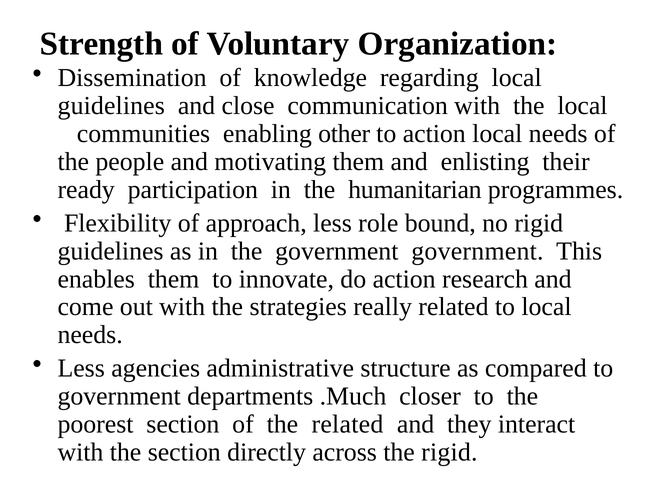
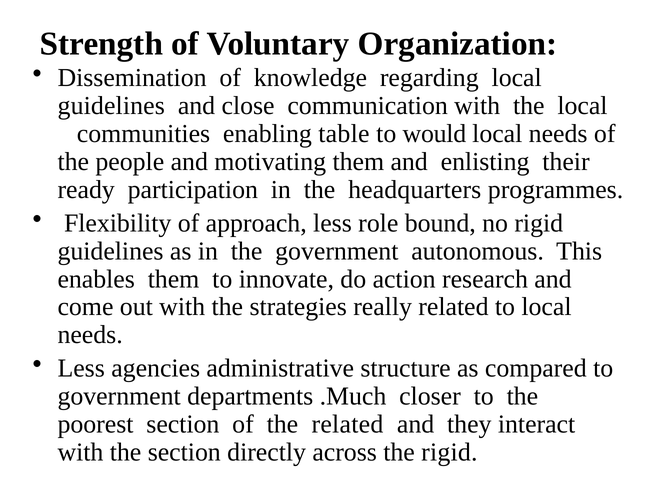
other: other -> table (344, 134)
to action: action -> would (434, 134)
humanitarian: humanitarian -> headquarters (415, 190)
government government: government -> autonomous (478, 251)
